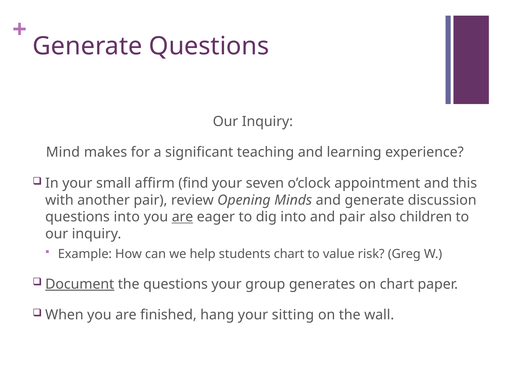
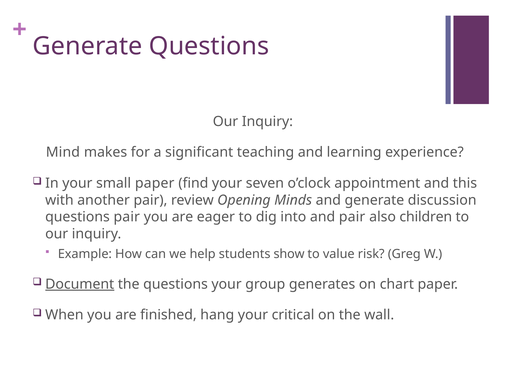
small affirm: affirm -> paper (155, 183)
questions into: into -> pair (127, 217)
are underline: present -> none (183, 217)
students chart: chart -> show (289, 254)
sitting: sitting -> critical (293, 315)
